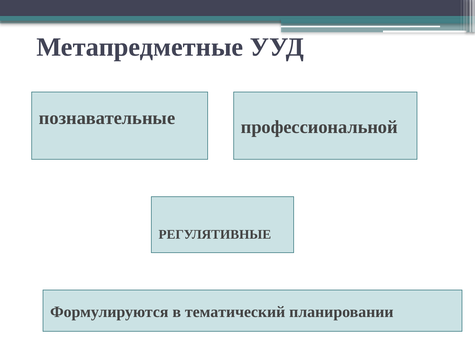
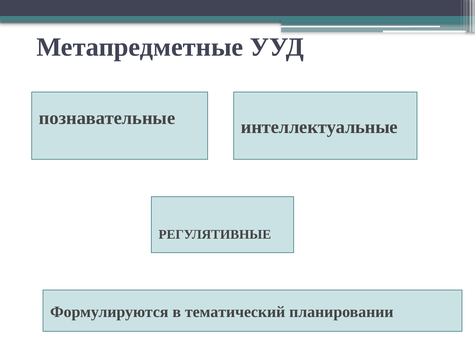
профессиональной: профессиональной -> интеллектуальные (319, 127)
